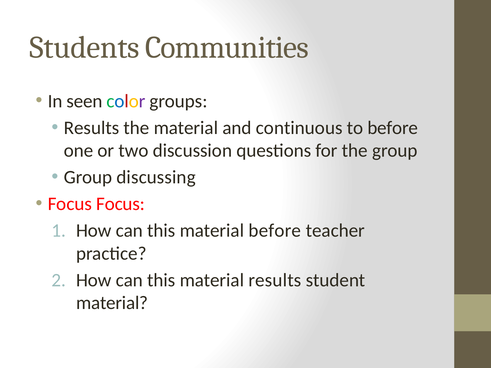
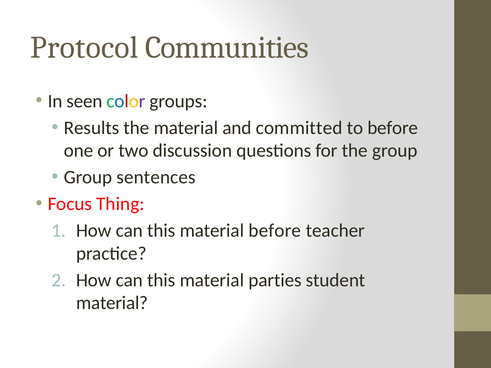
Students: Students -> Protocol (84, 48)
continuous: continuous -> committed (299, 128)
discussing: discussing -> sentences (156, 177)
Focus Focus: Focus -> Thing (120, 204)
material results: results -> parties (275, 280)
